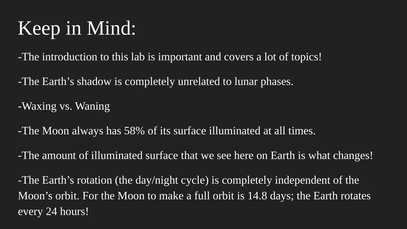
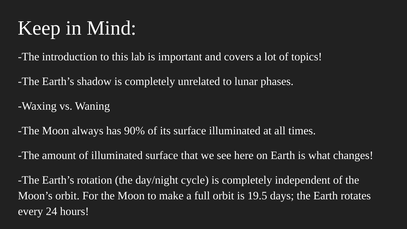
58%: 58% -> 90% (135, 131)
14.8: 14.8 -> 19.5 (257, 196)
